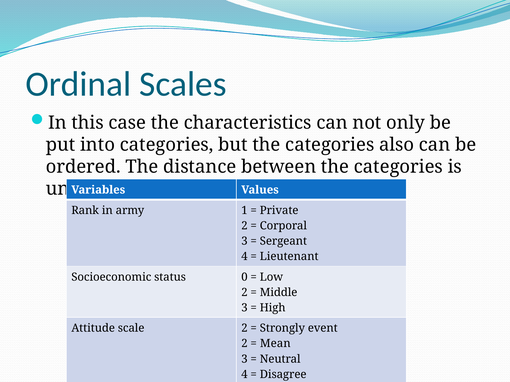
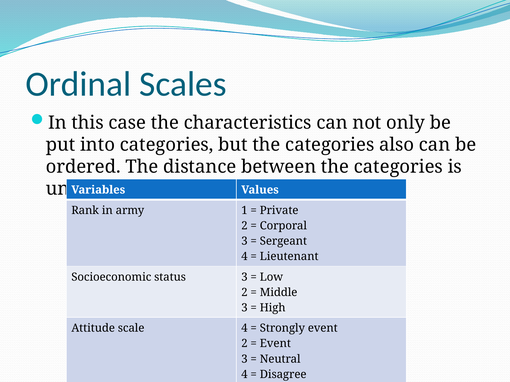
status 0: 0 -> 3 (244, 277)
scale 2: 2 -> 4 (244, 329)
Mean: Mean -> Event (275, 344)
